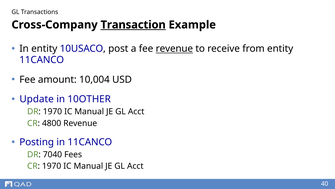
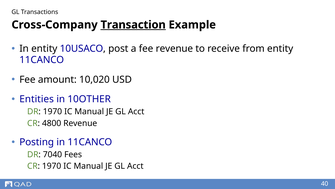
revenue underline: present -> none (174, 49)
10,004: 10,004 -> 10,020 (94, 79)
Update: Update -> Entities (37, 99)
